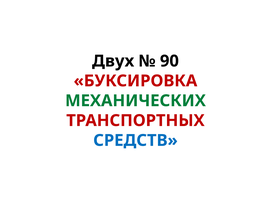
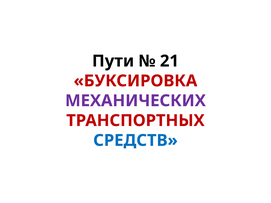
Двух: Двух -> Пути (113, 61)
90: 90 -> 21 (169, 61)
МЕХАНИЧЕСКИХ colour: green -> purple (135, 101)
